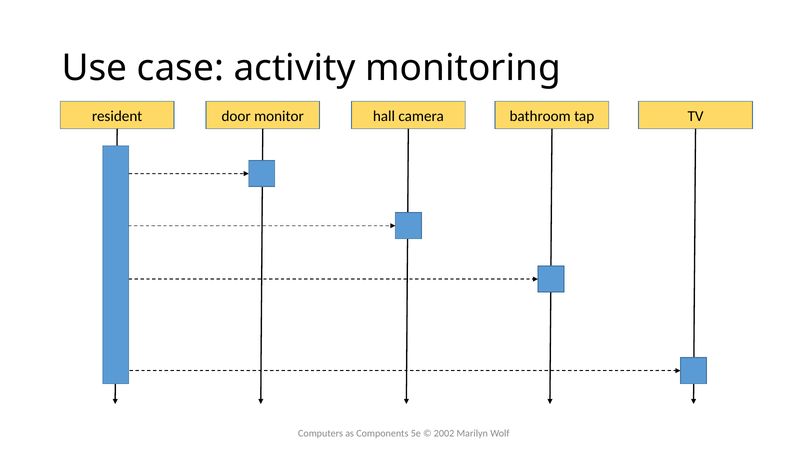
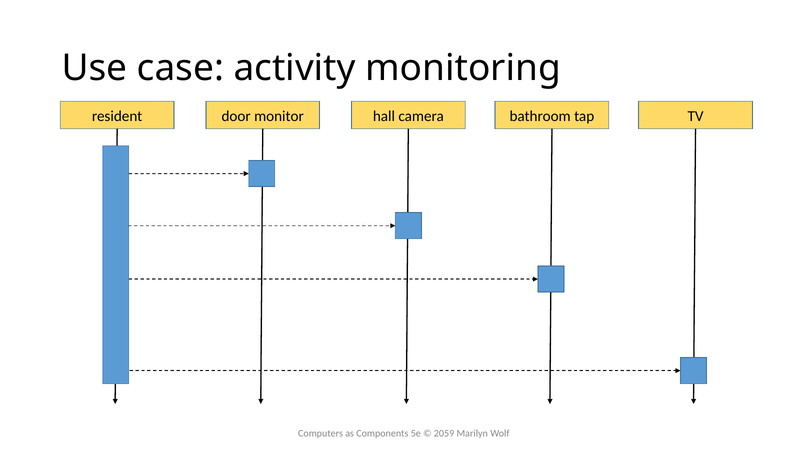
2002: 2002 -> 2059 (444, 434)
